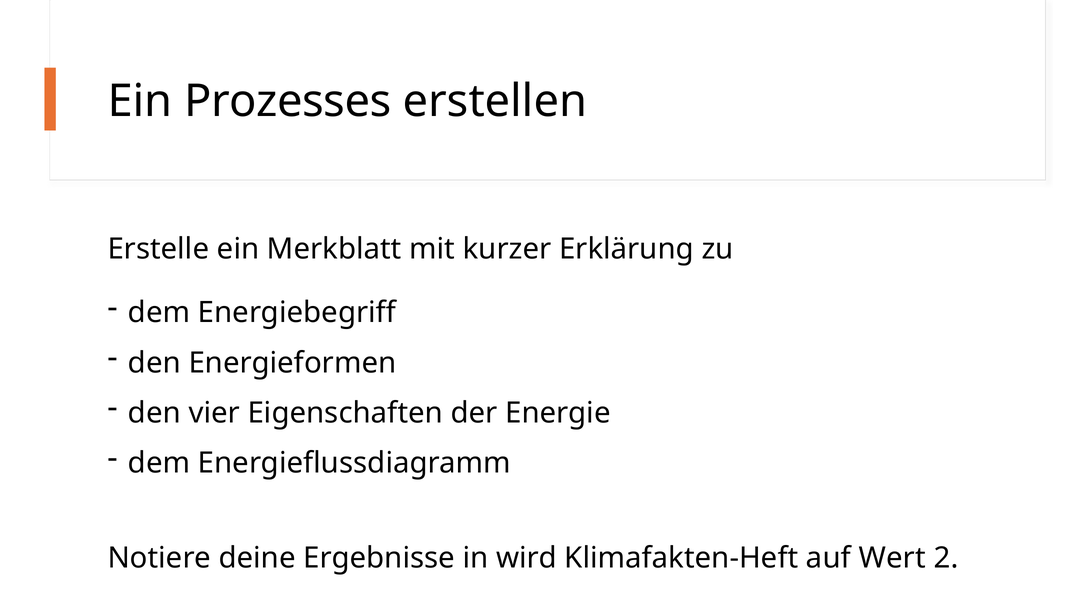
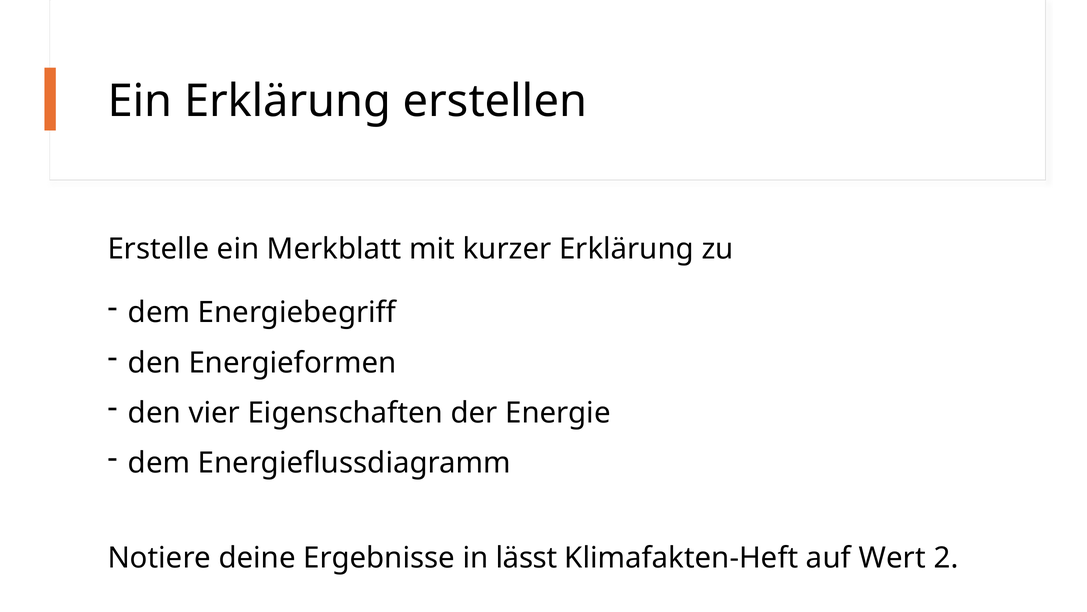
Ein Prozesses: Prozesses -> Erklärung (288, 101)
wird: wird -> lässt (527, 557)
